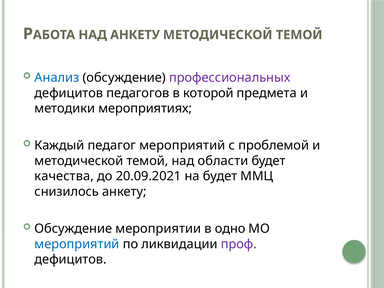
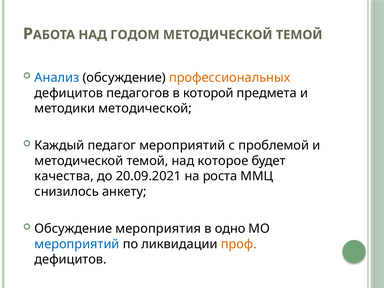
НАД АНКЕТУ: АНКЕТУ -> ГОДОМ (135, 35)
профессиональных colour: purple -> orange (230, 78)
методики мероприятиях: мероприятиях -> методической (145, 108)
области: области -> которое (223, 161)
на будет: будет -> роста (220, 176)
мероприятии: мероприятии -> мероприятия (158, 229)
проф colour: purple -> orange (239, 244)
